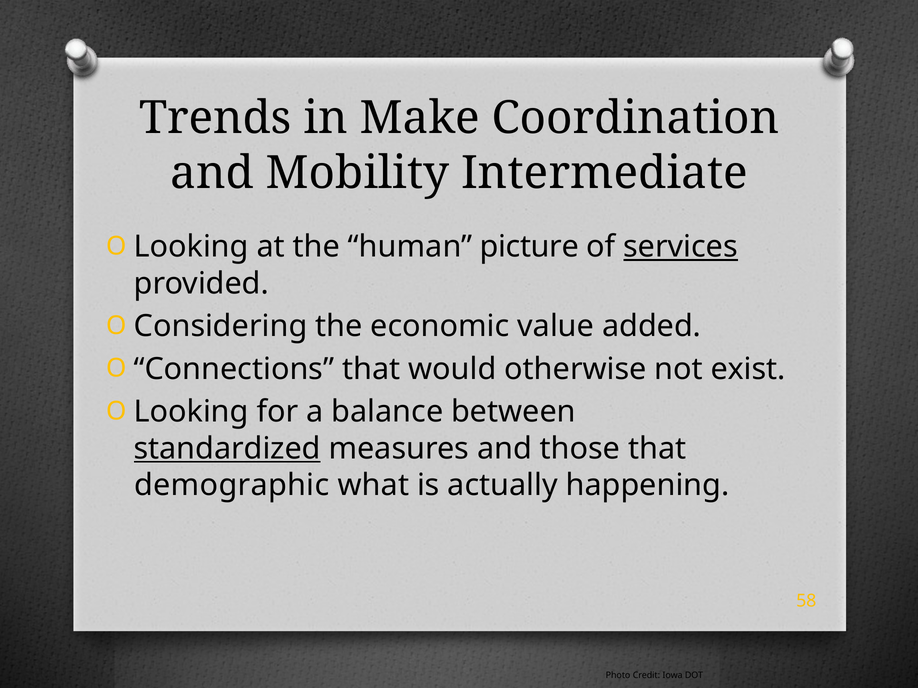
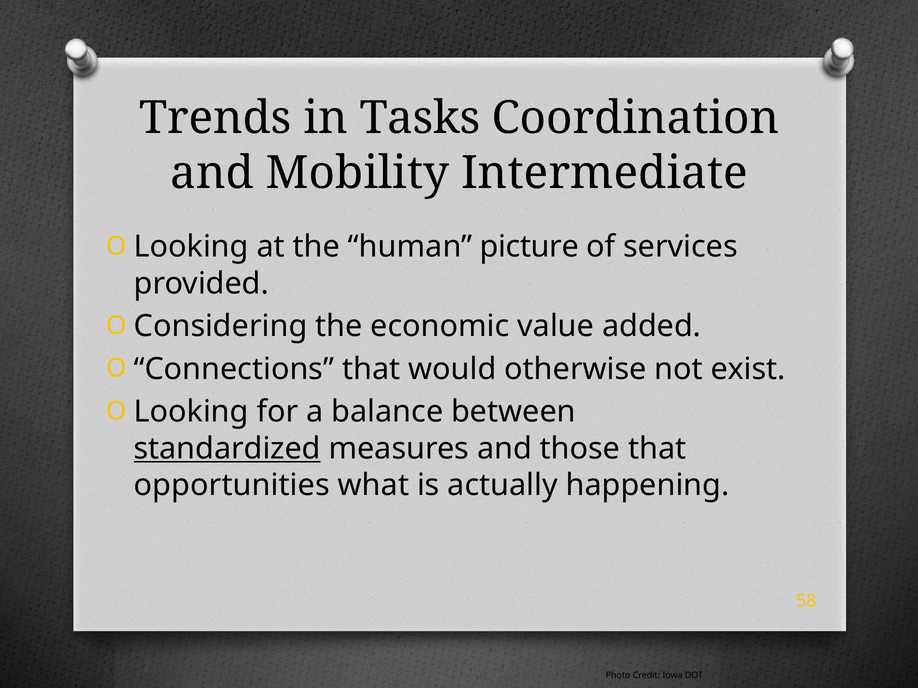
Make: Make -> Tasks (420, 118)
services underline: present -> none (681, 247)
demographic: demographic -> opportunities (232, 486)
